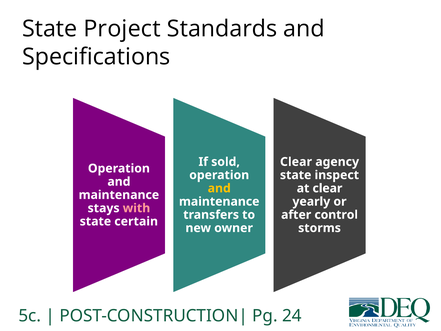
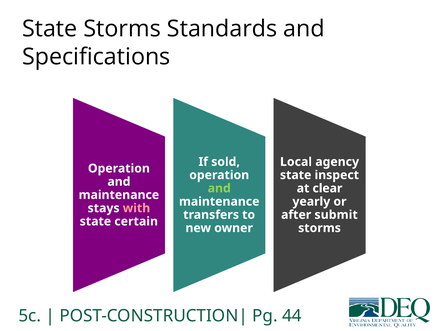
State Project: Project -> Storms (122, 29)
Clear: Clear -> Local (296, 162)
and colour: yellow -> light green (219, 188)
control: control -> submit (336, 215)
24: 24 -> 44 (292, 316)
